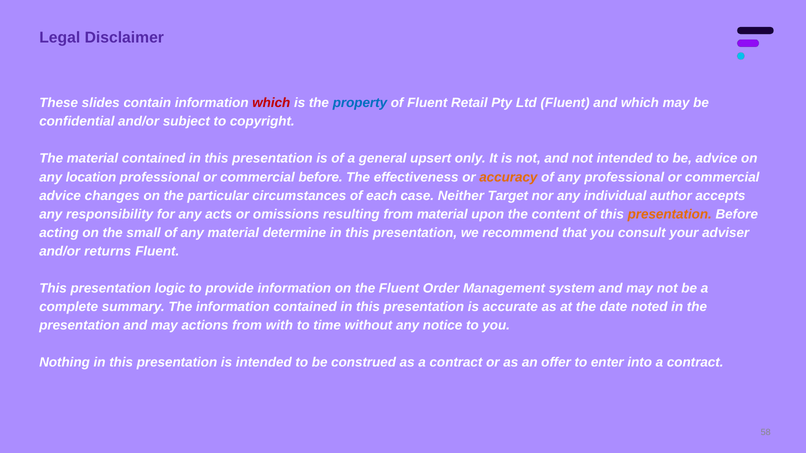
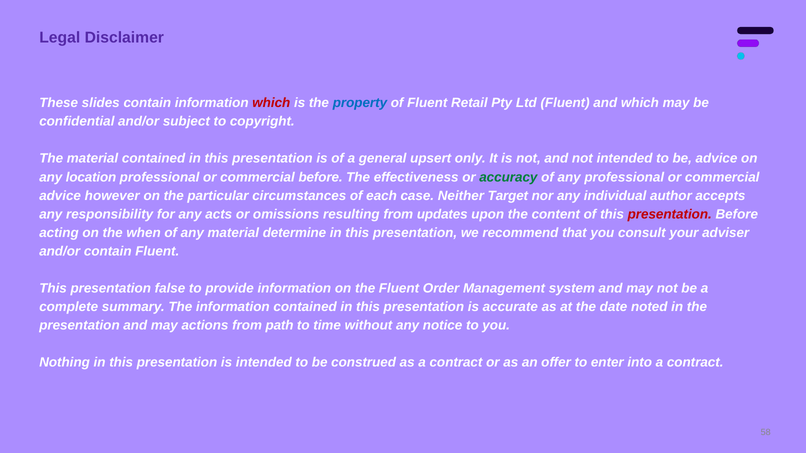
accuracy colour: orange -> green (508, 177)
changes: changes -> however (112, 196)
from material: material -> updates (442, 214)
presentation colour: orange -> red (670, 214)
small: small -> when (144, 233)
and/or returns: returns -> contain (108, 251)
logic: logic -> false (170, 288)
with: with -> path (280, 325)
